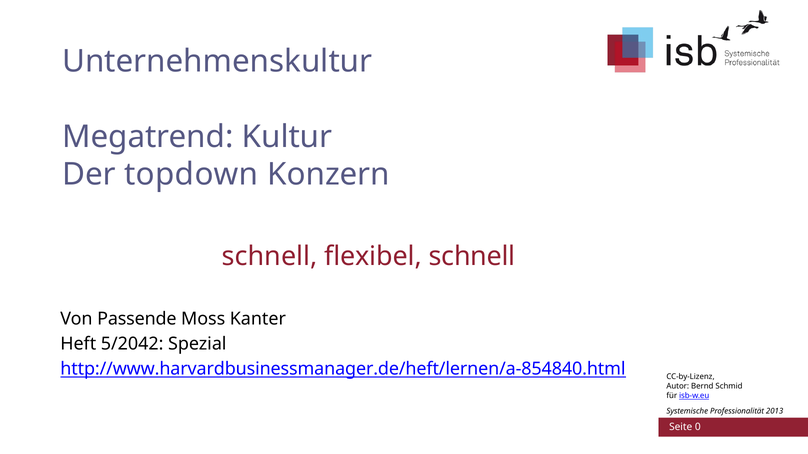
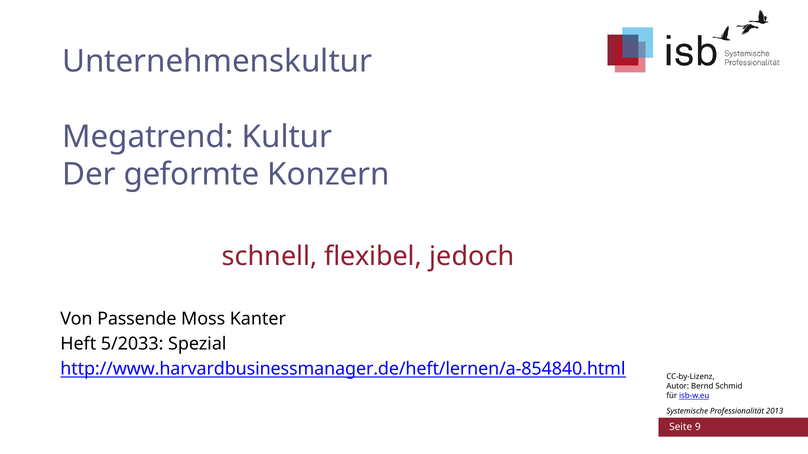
topdown: topdown -> geformte (192, 175)
flexibel schnell: schnell -> jedoch (472, 257)
5/2042: 5/2042 -> 5/2033 (132, 344)
0: 0 -> 9 (698, 428)
